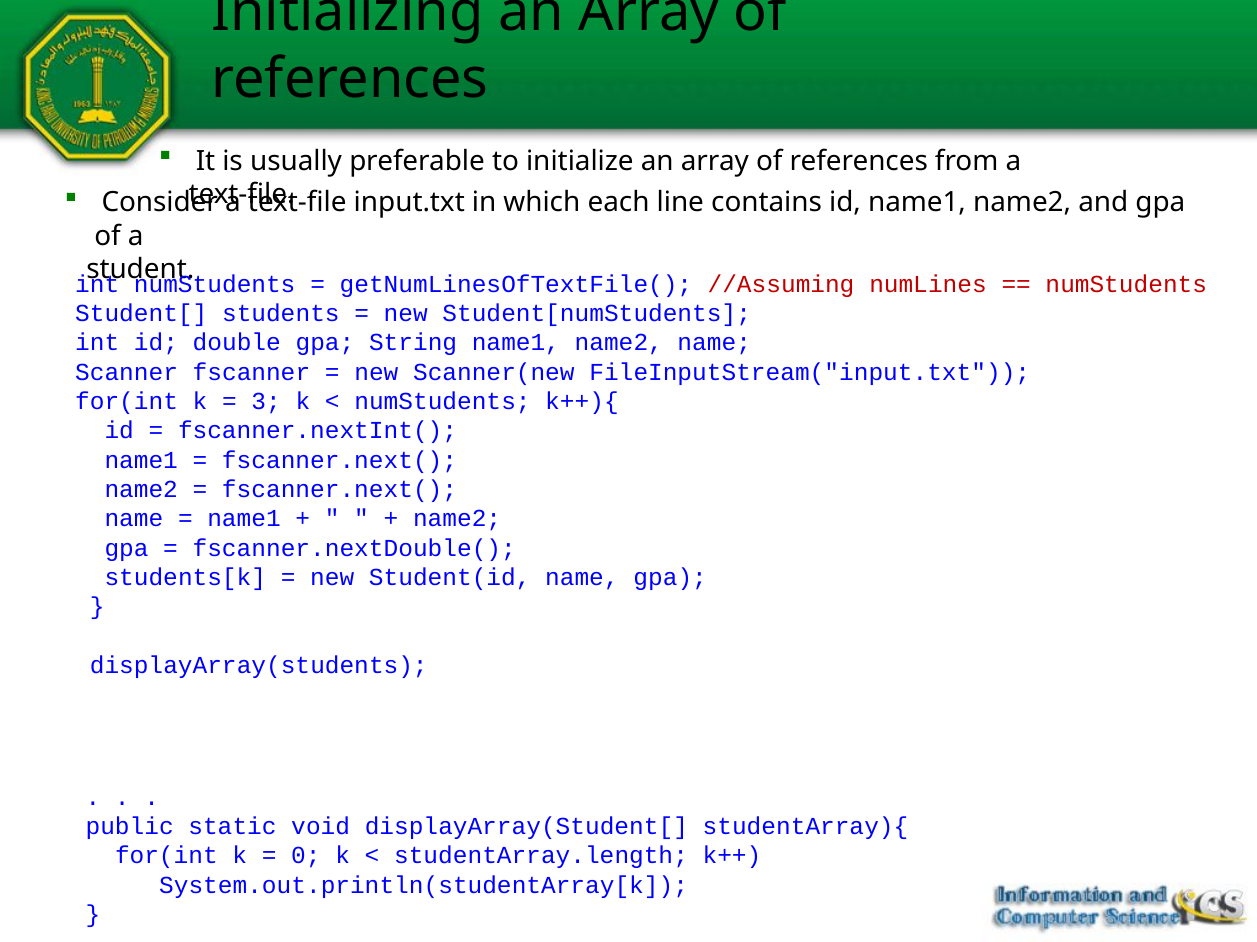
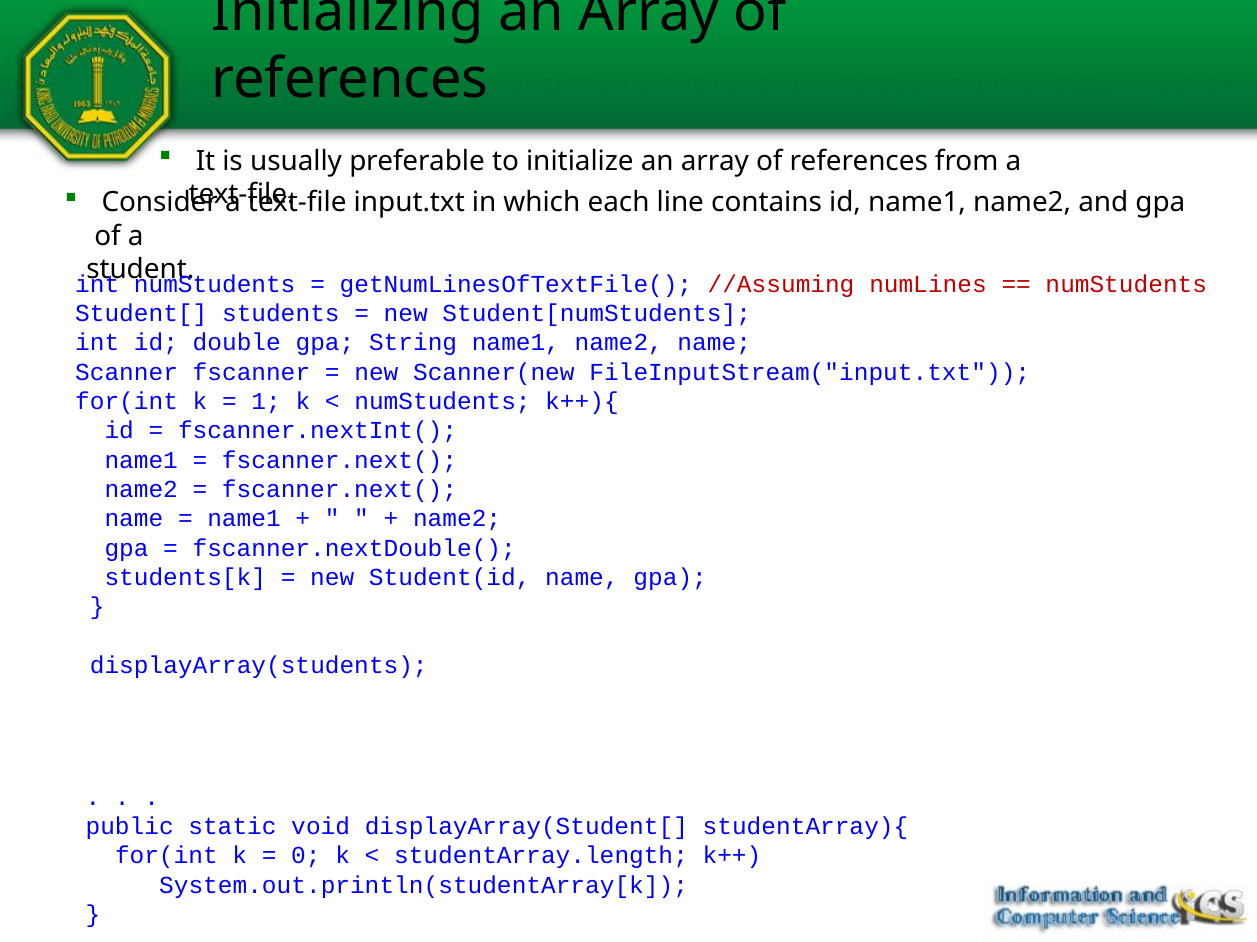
3: 3 -> 1 (266, 402)
